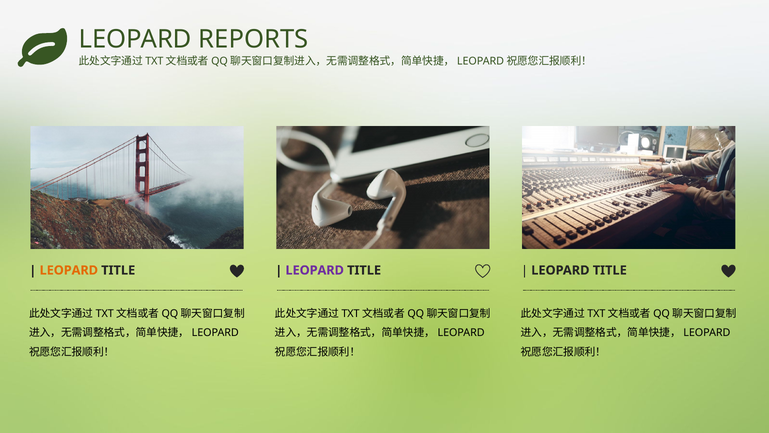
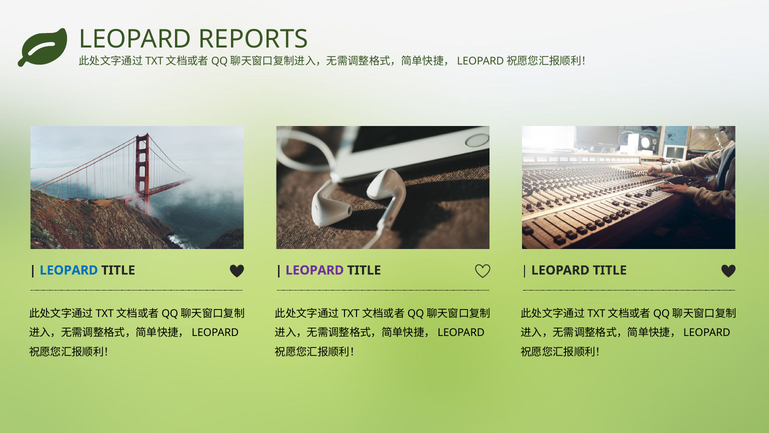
LEOPARD colour: orange -> blue (69, 270)
